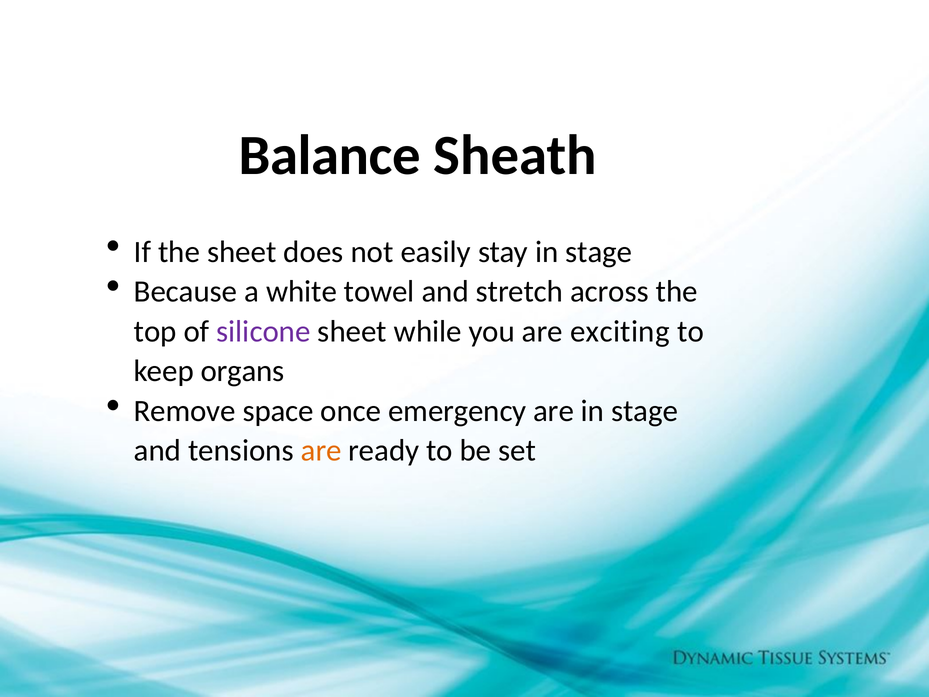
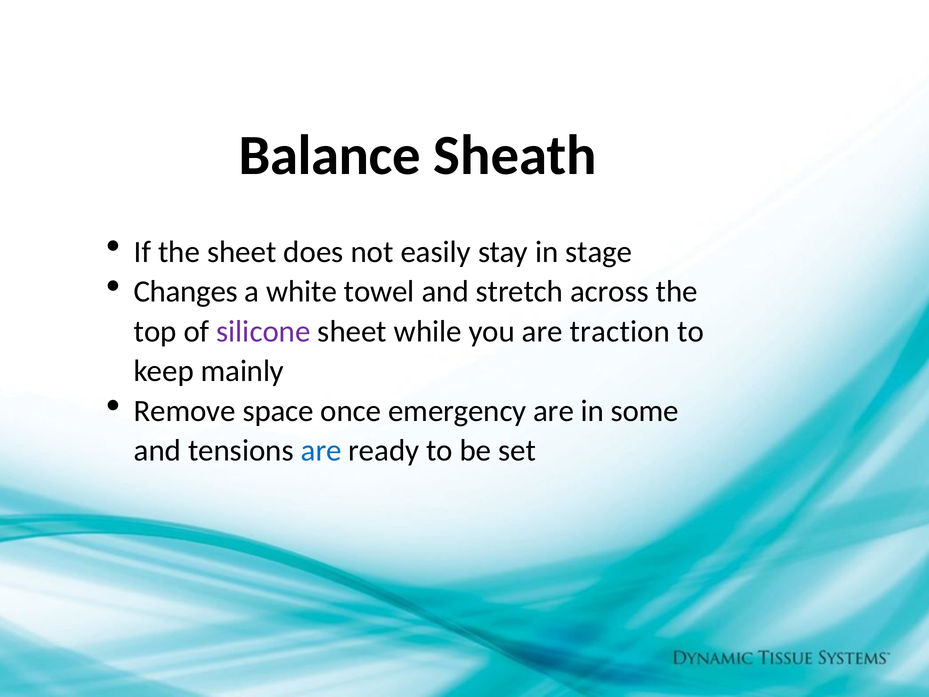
Because: Because -> Changes (186, 291)
exciting: exciting -> traction (620, 331)
organs: organs -> mainly (242, 371)
are in stage: stage -> some (645, 411)
are colour: orange -> blue (321, 450)
